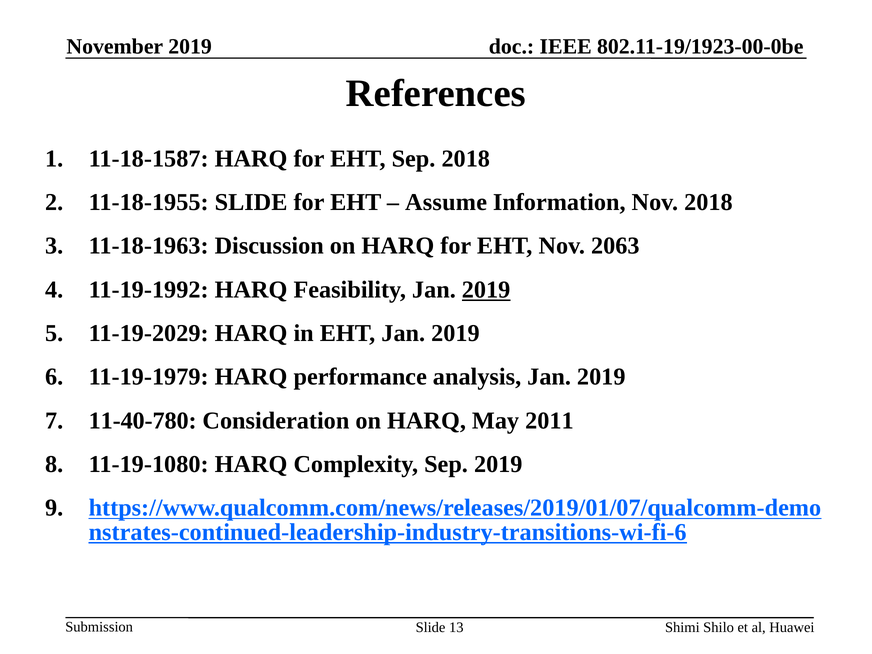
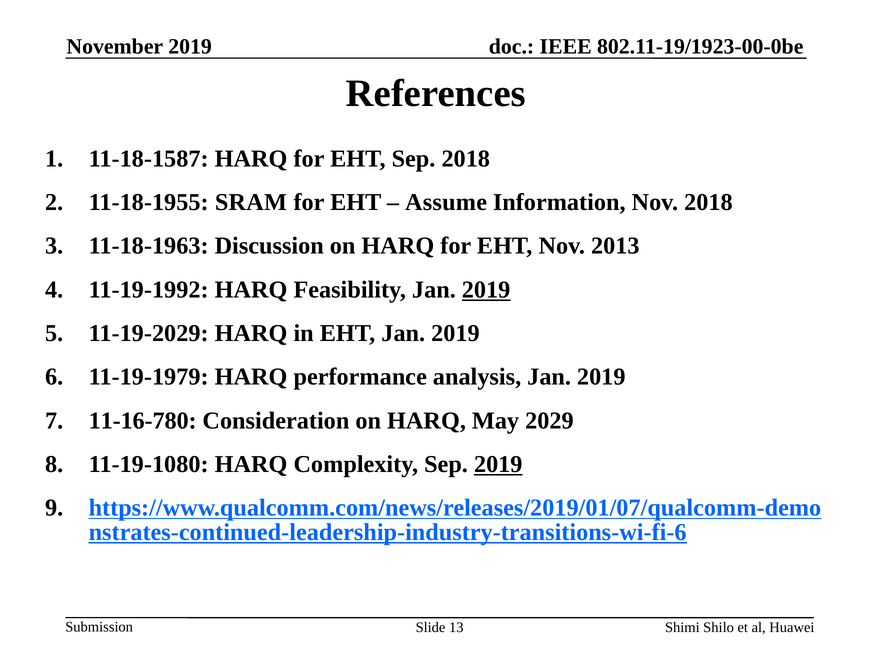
11-18-1955 SLIDE: SLIDE -> SRAM (251, 202)
2063: 2063 -> 2013 (615, 246)
11-40-780: 11-40-780 -> 11-16-780 (143, 421)
2011: 2011 -> 2029 (549, 421)
2019 underline: none -> present (498, 464)
